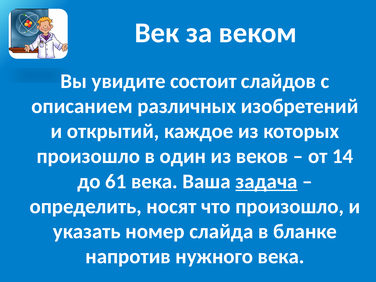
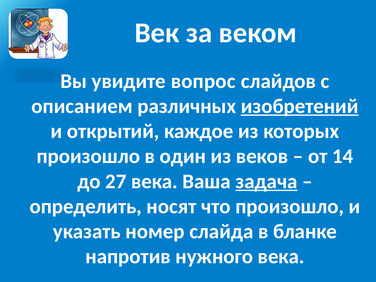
состоит: состоит -> вопрос (203, 81)
изобретений underline: none -> present (300, 106)
61: 61 -> 27 (116, 181)
